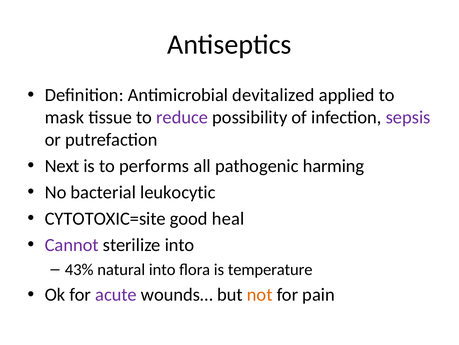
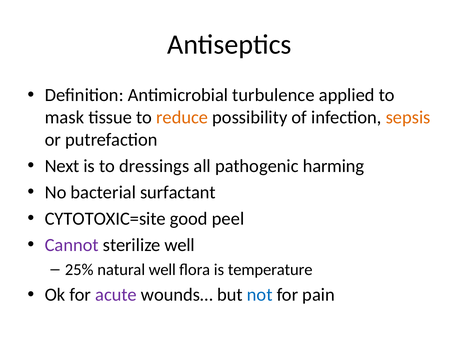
devitalized: devitalized -> turbulence (273, 95)
reduce colour: purple -> orange (182, 117)
sepsis colour: purple -> orange (408, 117)
performs: performs -> dressings (154, 166)
leukocytic: leukocytic -> surfactant (178, 192)
heal: heal -> peel (228, 218)
sterilize into: into -> well (180, 244)
43%: 43% -> 25% (79, 269)
natural into: into -> well (162, 269)
not colour: orange -> blue (260, 294)
